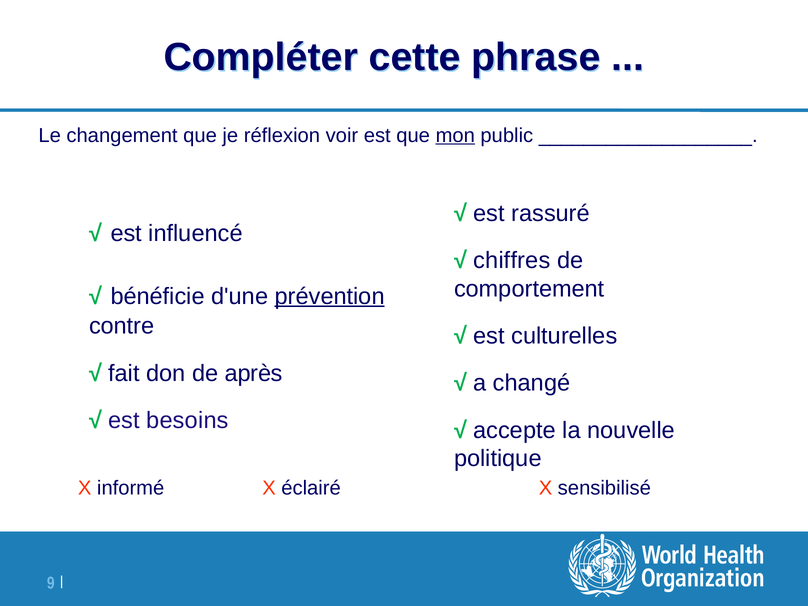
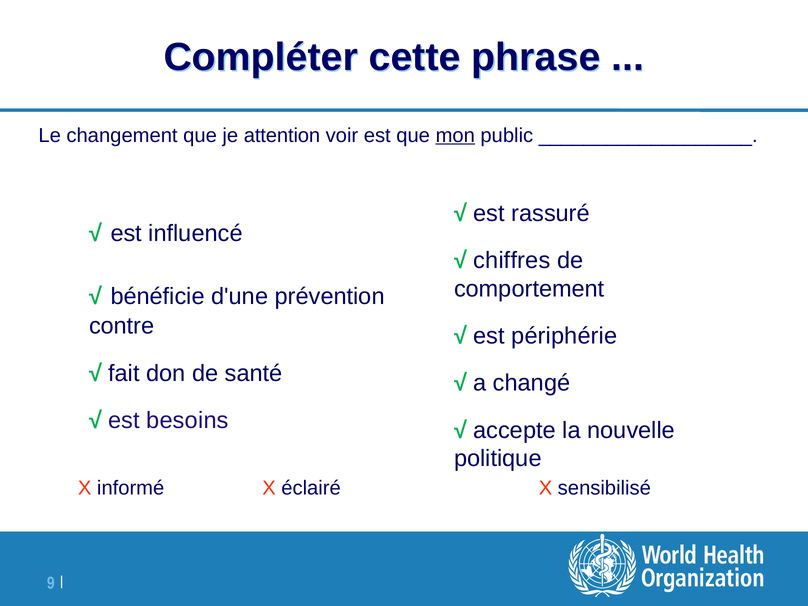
réflexion: réflexion -> attention (282, 135)
prévention underline: present -> none (330, 296)
culturelles: culturelles -> périphérie (564, 336)
après: après -> santé (254, 373)
